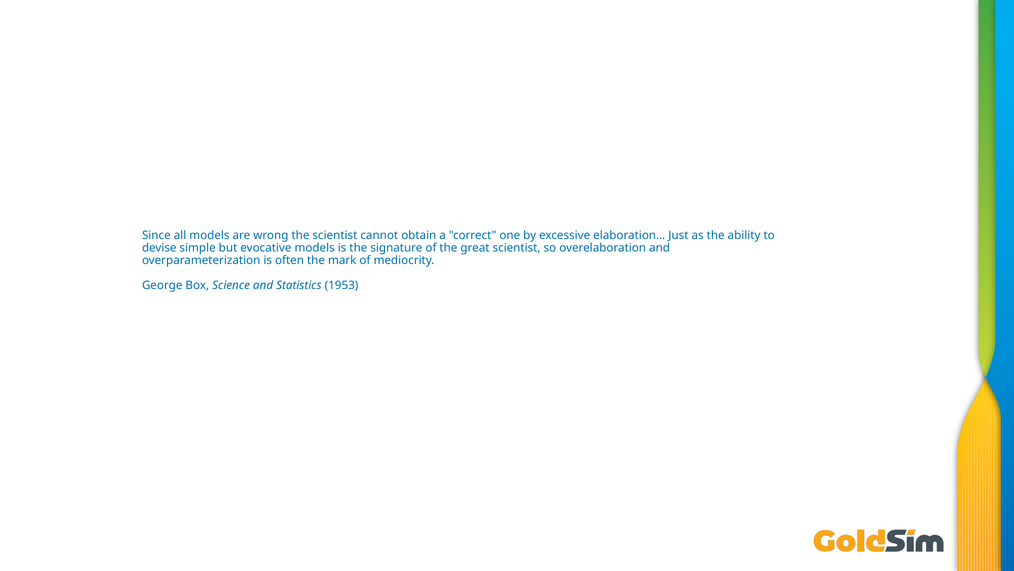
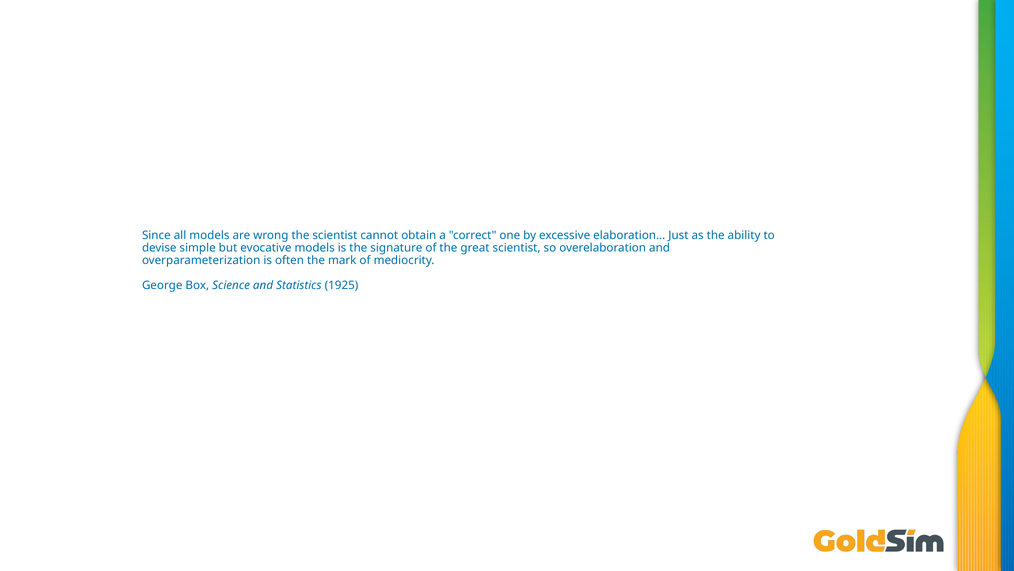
1953: 1953 -> 1925 (341, 285)
